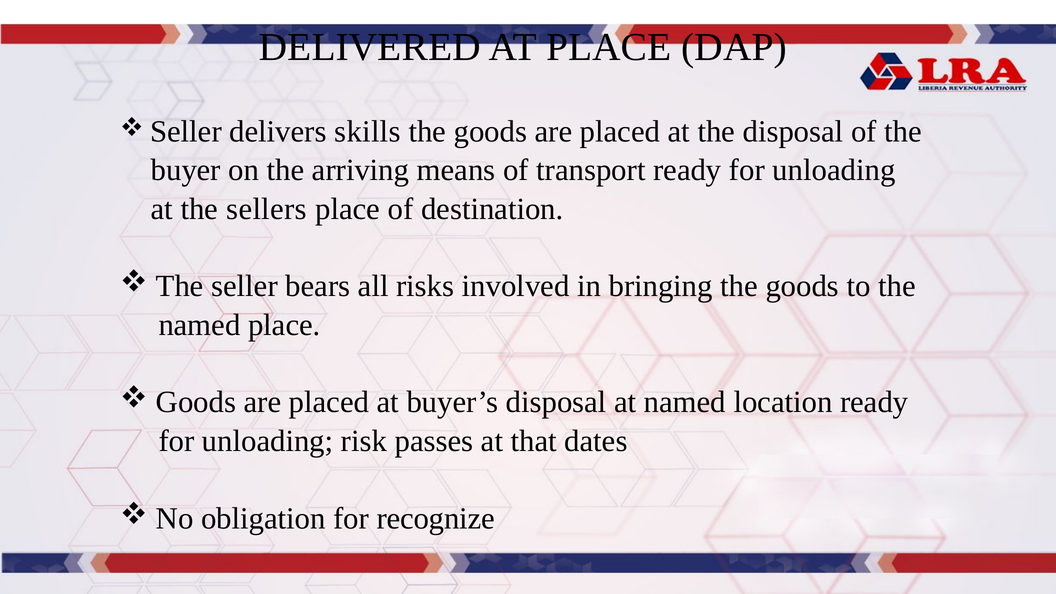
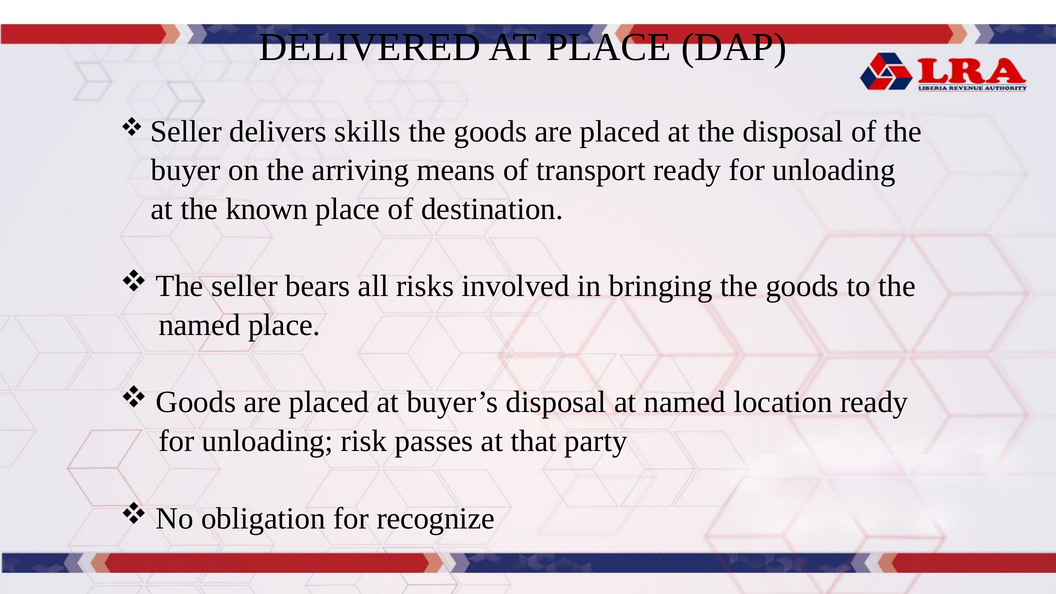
sellers: sellers -> known (267, 209)
dates: dates -> party (596, 441)
